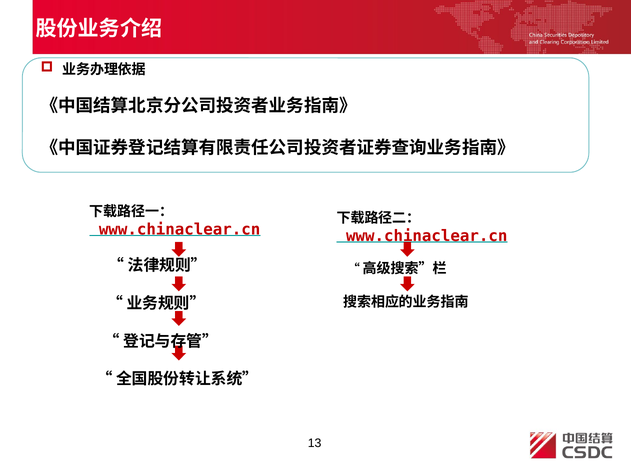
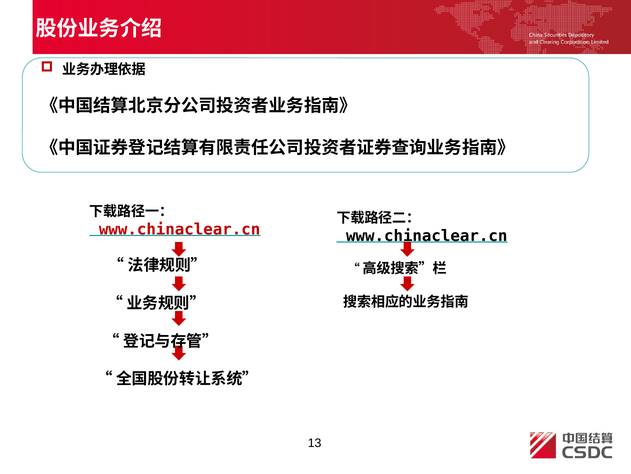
www.chinaclear.cn colour: red -> black (427, 236)
